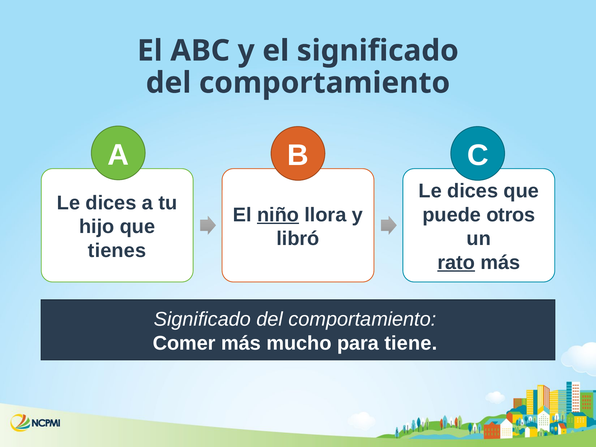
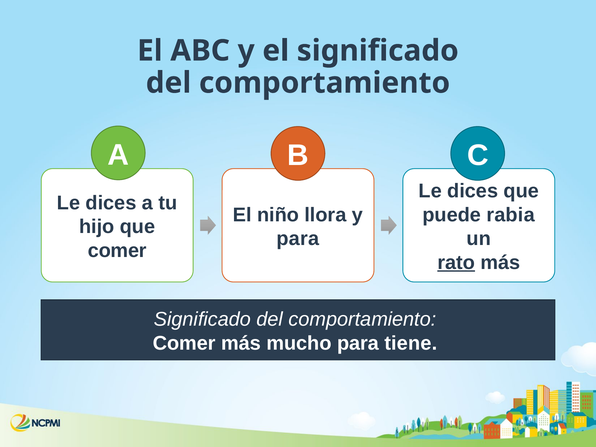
niño underline: present -> none (278, 215)
otros: otros -> rabia (511, 215)
libró: libró -> para (298, 239)
tienes: tienes -> comer (117, 251)
